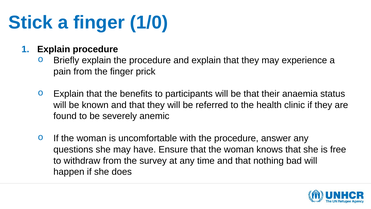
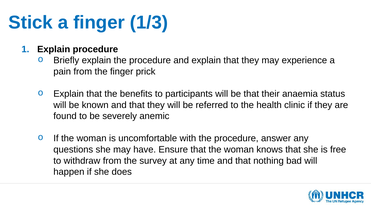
1/0: 1/0 -> 1/3 (149, 23)
